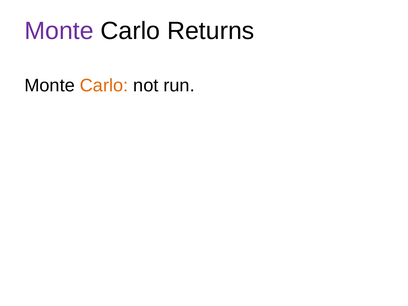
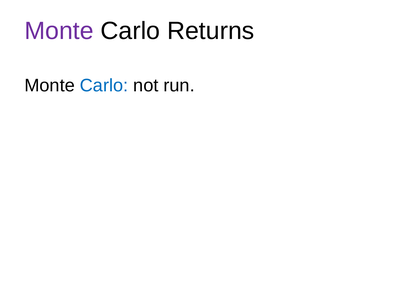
Carlo colour: orange -> blue (104, 86)
